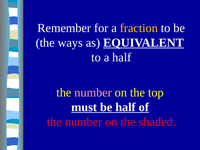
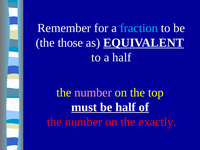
fraction colour: yellow -> light blue (139, 28)
ways: ways -> those (70, 43)
shaded: shaded -> exactly (157, 122)
